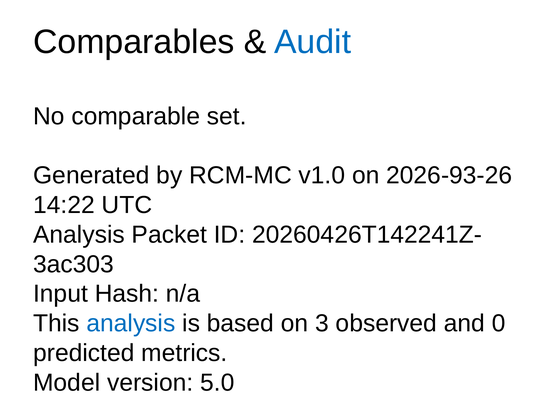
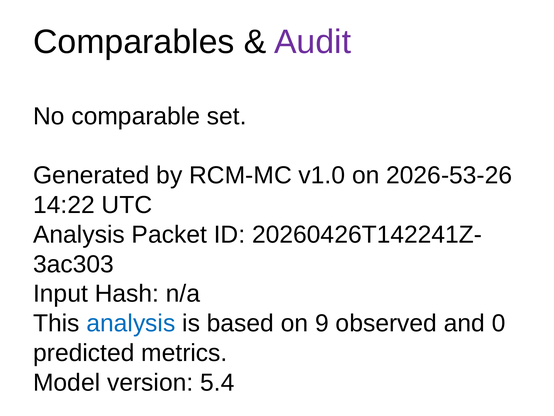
Audit colour: blue -> purple (313, 42)
2026-93-26: 2026-93-26 -> 2026-53-26 (449, 175)
3: 3 -> 9 (322, 323)
5.0: 5.0 -> 5.4 (217, 382)
